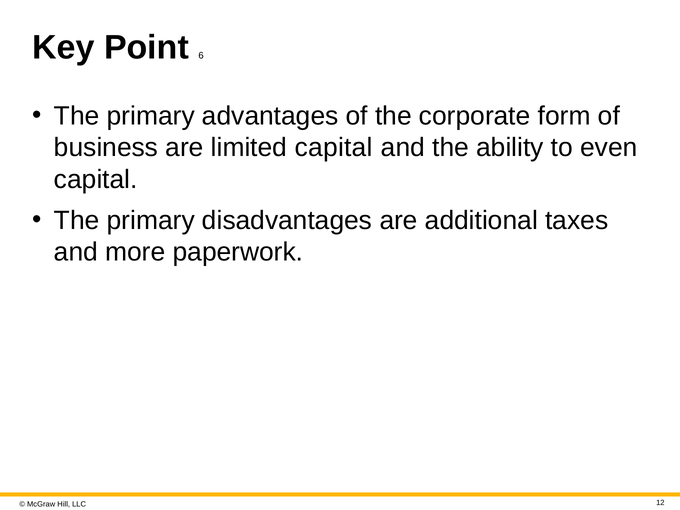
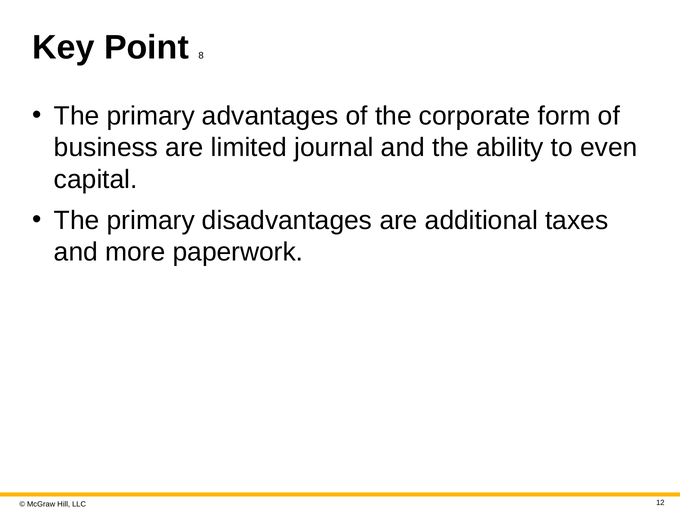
6: 6 -> 8 (201, 56)
limited capital: capital -> journal (334, 148)
